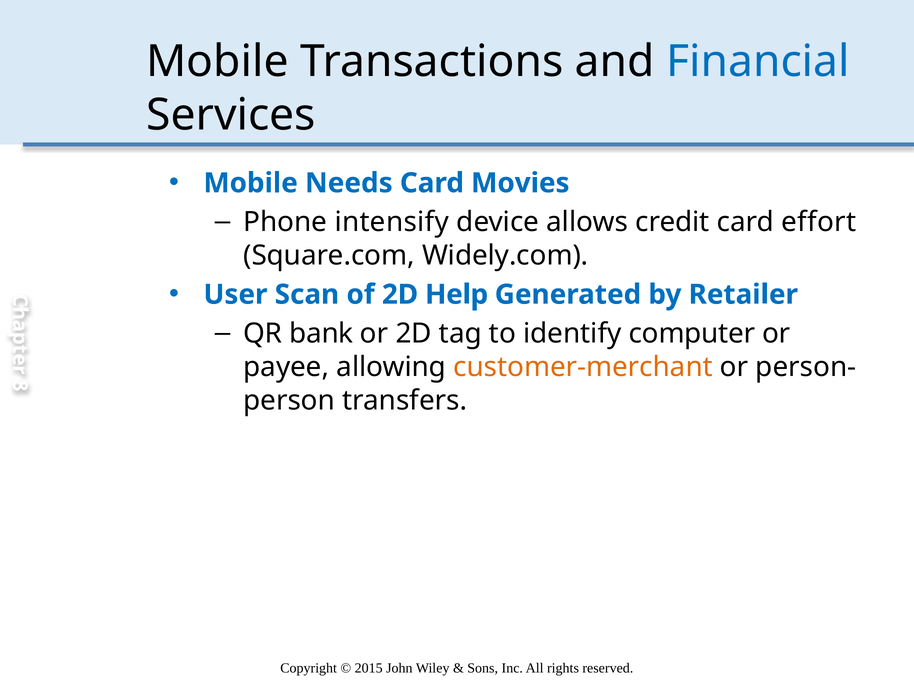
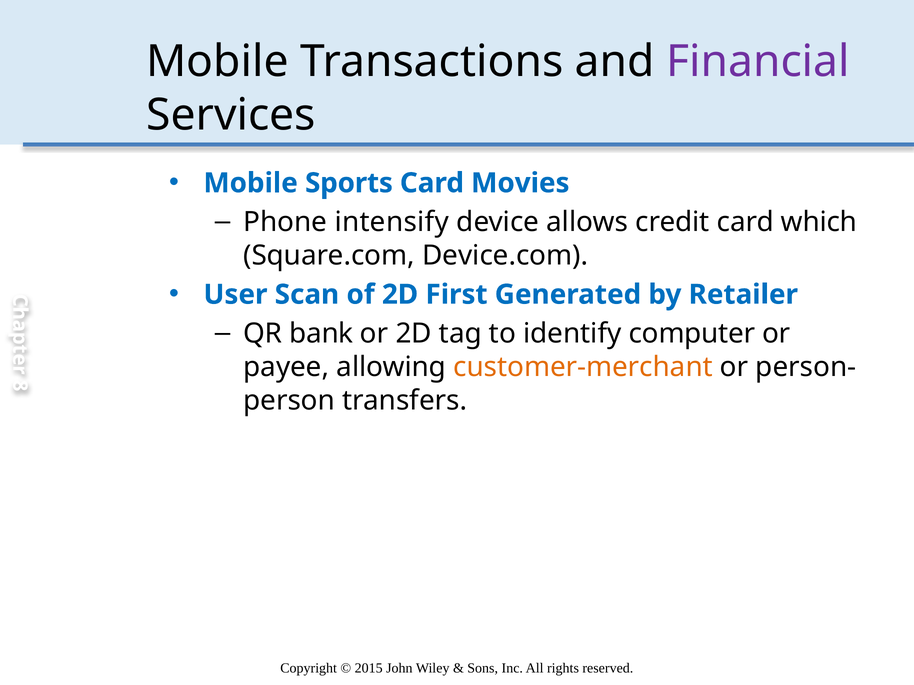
Financial colour: blue -> purple (758, 62)
Needs: Needs -> Sports (349, 183)
effort: effort -> which (819, 222)
Widely.com: Widely.com -> Device.com (505, 256)
Help: Help -> First (457, 295)
